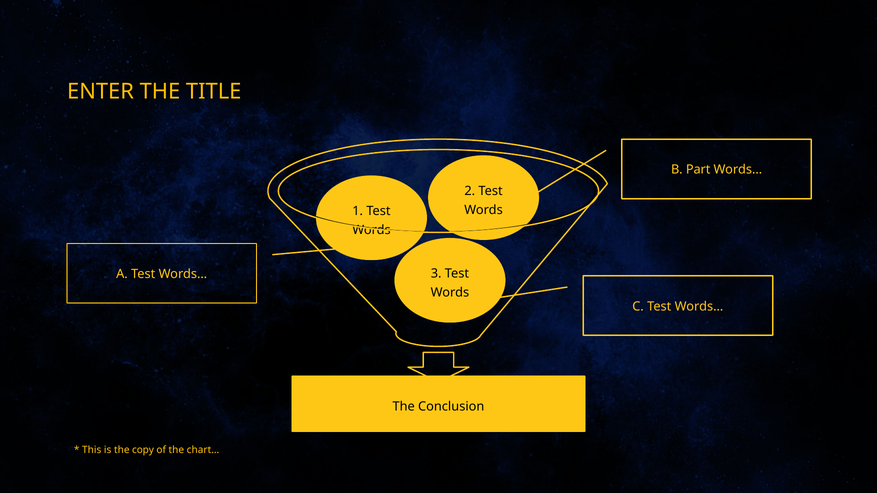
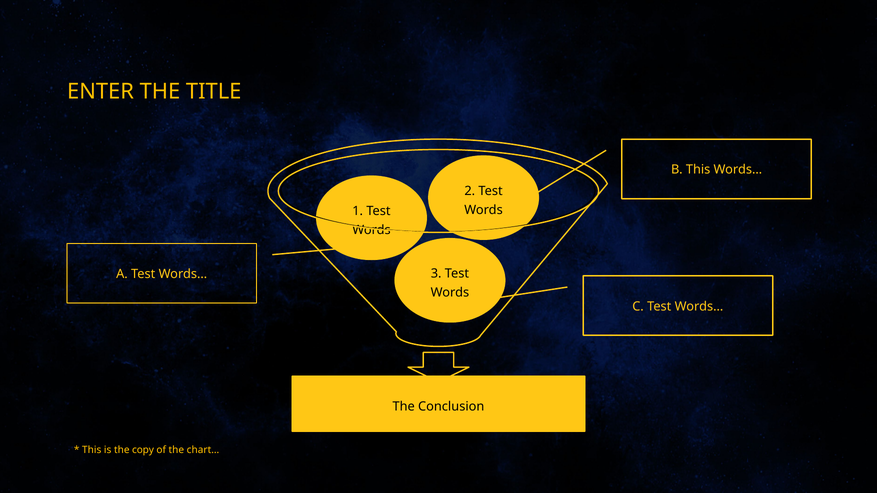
B Part: Part -> This (698, 170)
